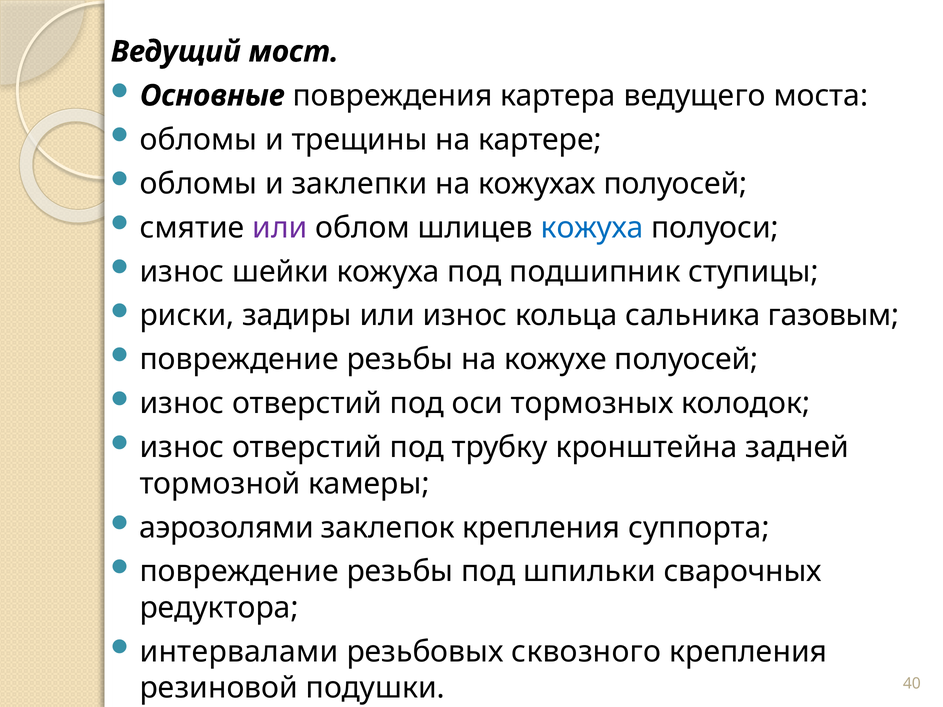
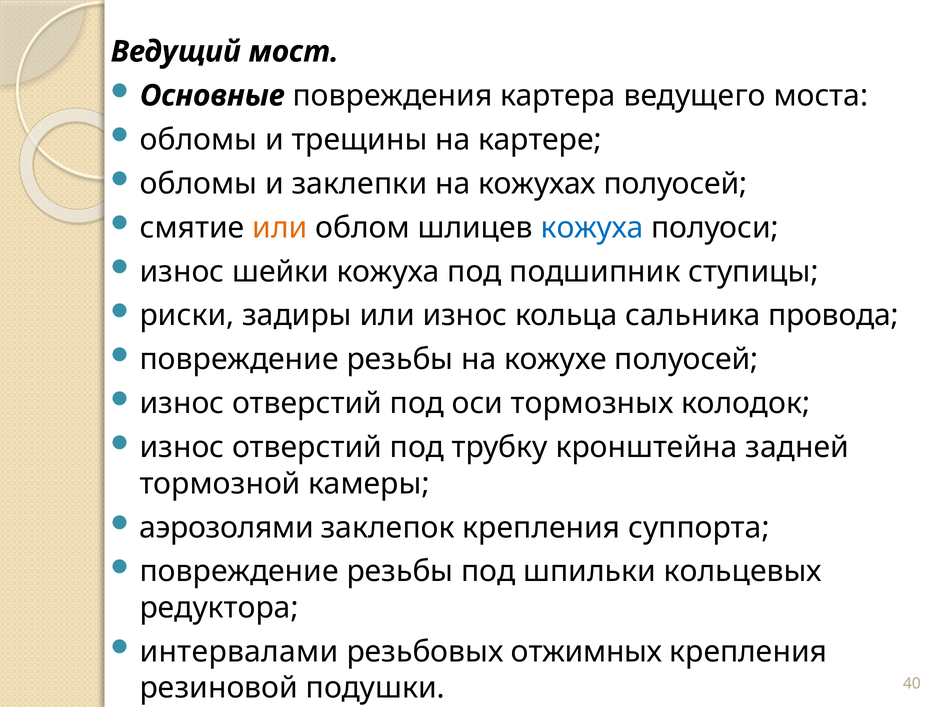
или colour: purple -> orange (280, 228)
газовым: газовым -> провода (834, 316)
сварочных: сварочных -> кольцевых (743, 572)
сквозного: сквозного -> отжимных (587, 652)
